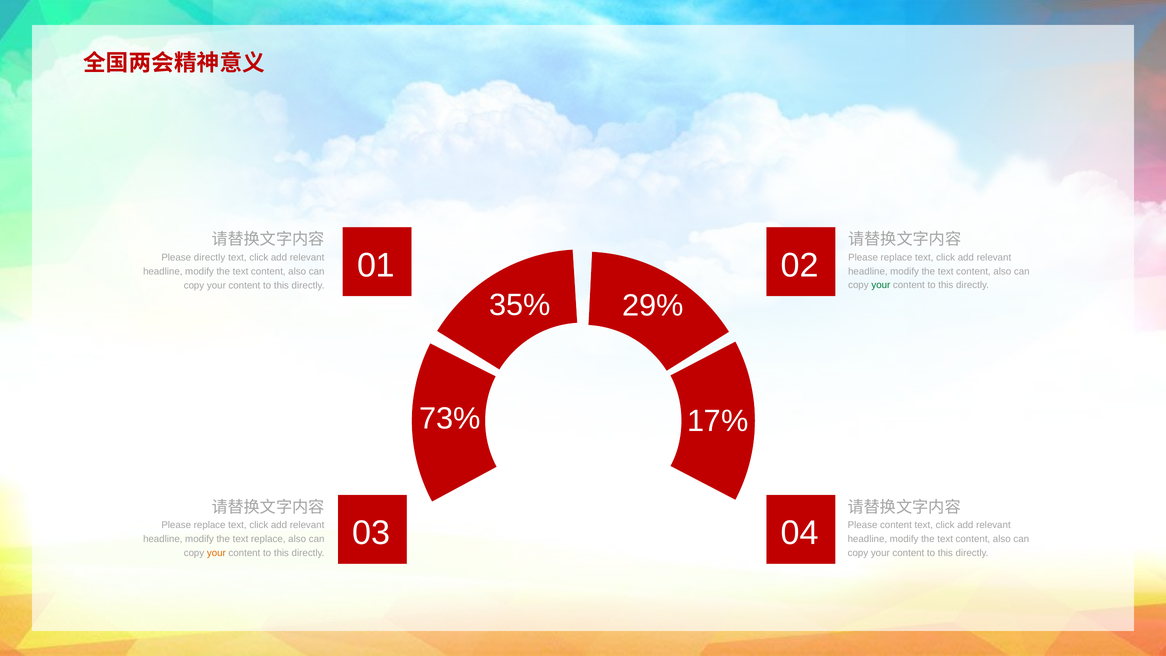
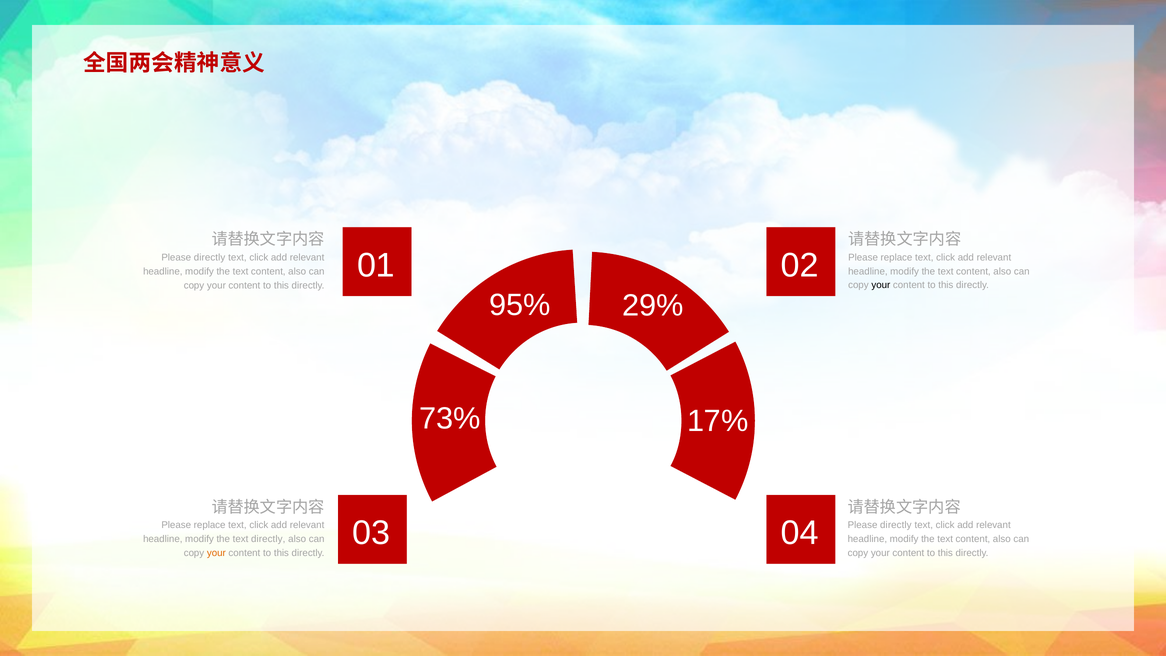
your colour: green -> black (881, 285)
35%: 35% -> 95% (520, 305)
content: content -> directly (896, 525)
text replace: replace -> directly (268, 539)
